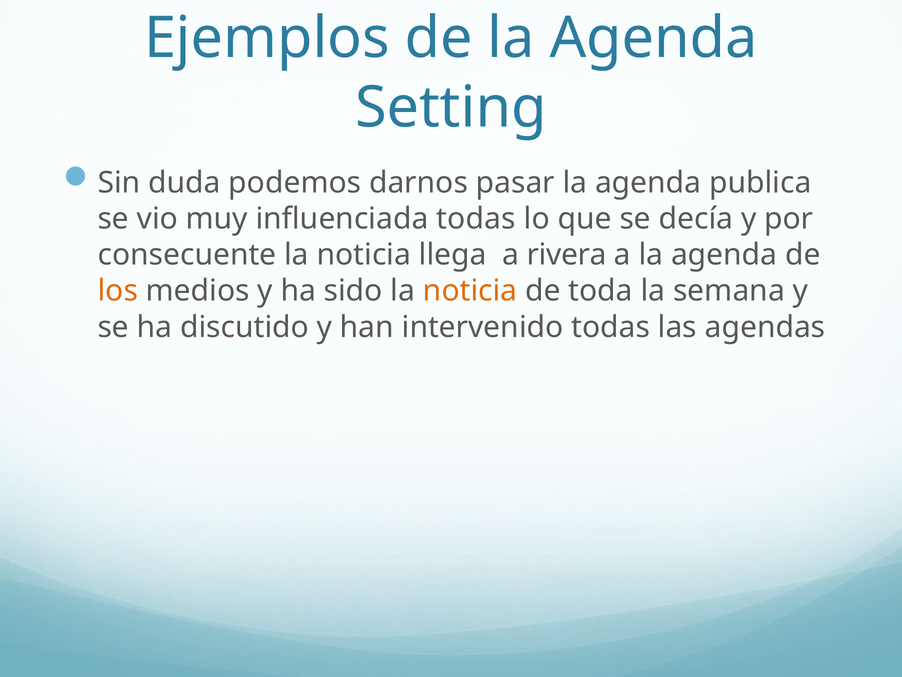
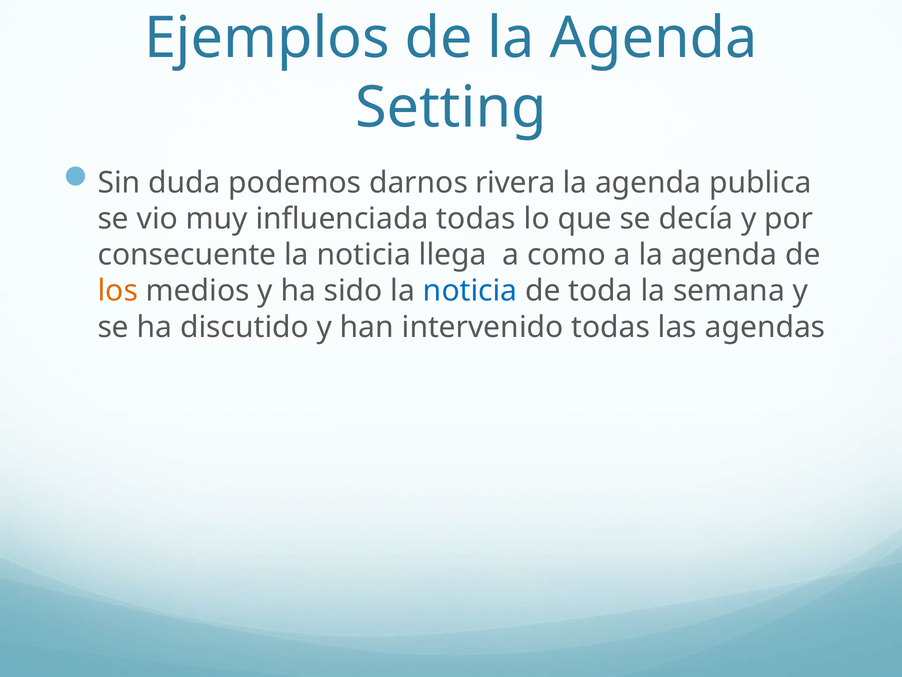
pasar: pasar -> rivera (515, 183)
rivera: rivera -> como (567, 255)
noticia colour: orange -> blue (470, 291)
